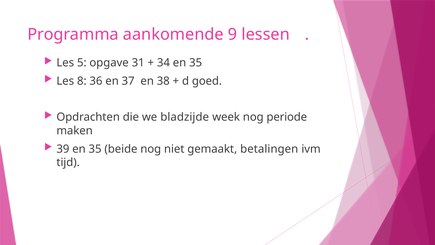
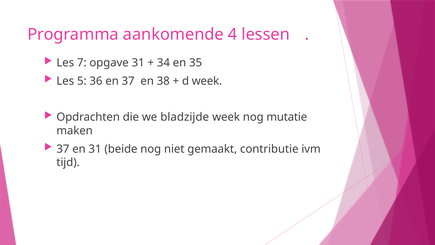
9: 9 -> 4 (233, 34)
5: 5 -> 7 (82, 63)
8: 8 -> 5 (82, 81)
d goed: goed -> week (207, 81)
periode: periode -> mutatie (287, 117)
39: 39 -> 37 (63, 149)
35: 35 -> 31 (95, 149)
betalingen: betalingen -> contributie (269, 149)
